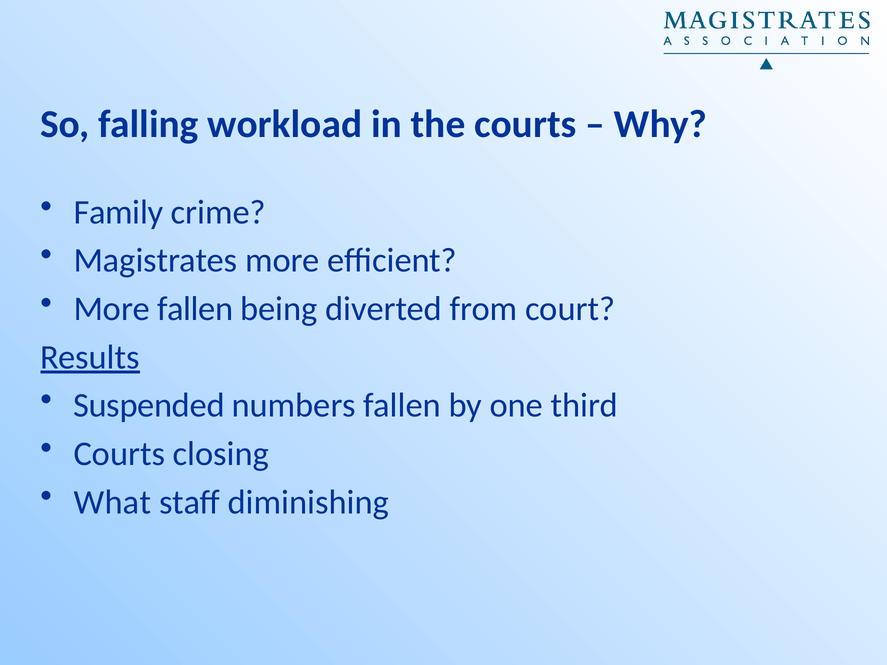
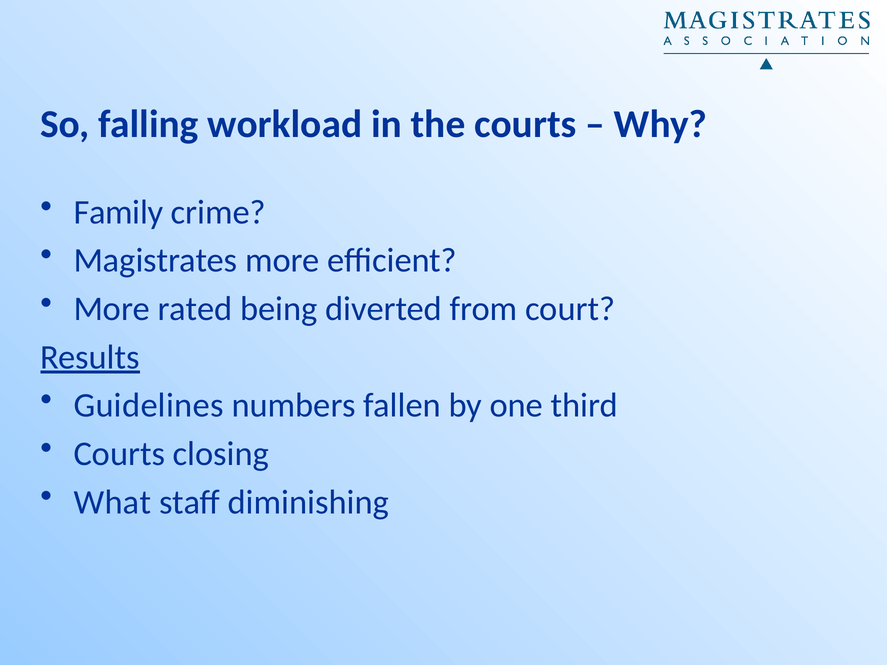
More fallen: fallen -> rated (195, 309)
Suspended: Suspended -> Guidelines (149, 406)
